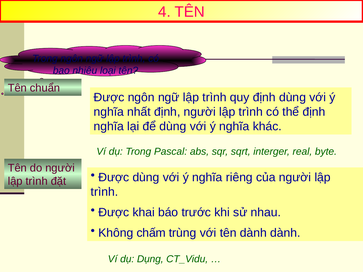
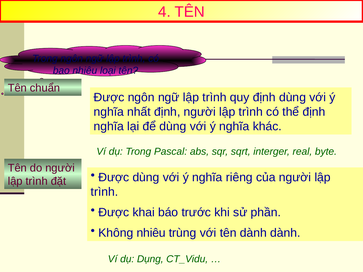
nhau: nhau -> phần (266, 213)
Không chấm: chấm -> nhiêu (151, 233)
